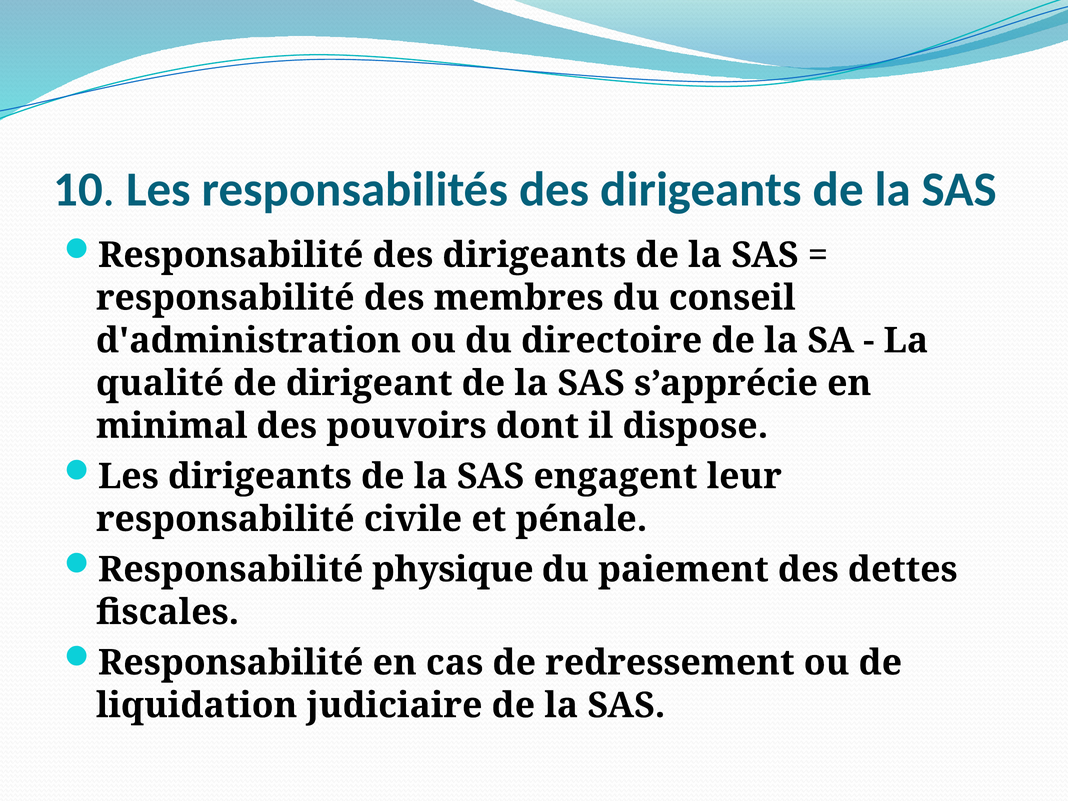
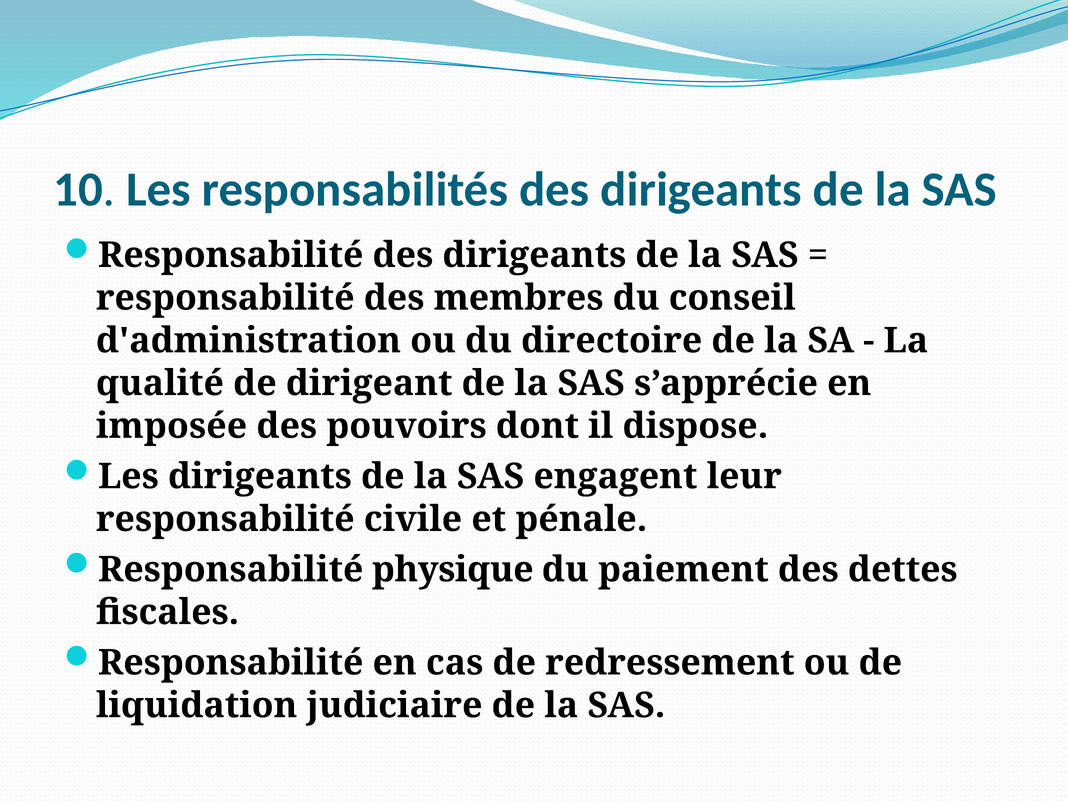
minimal: minimal -> imposée (172, 426)
